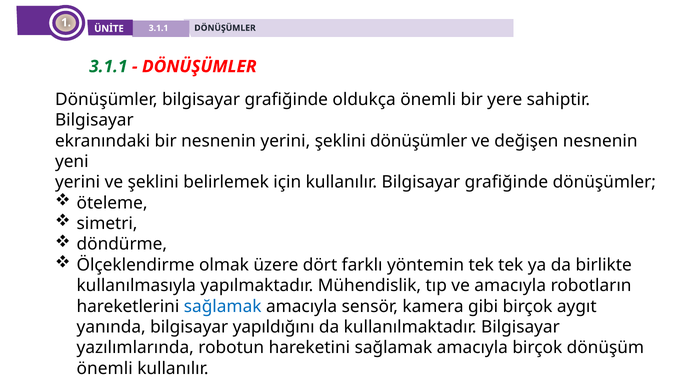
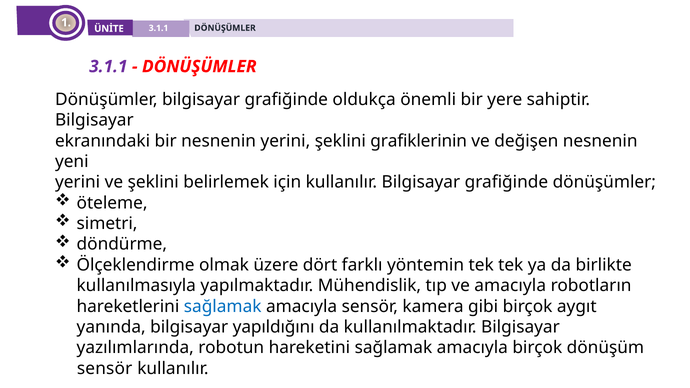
3.1.1 colour: green -> purple (108, 67)
şeklini dönüşümler: dönüşümler -> grafiklerinin (419, 141)
önemli: önemli -> sensör (105, 369)
